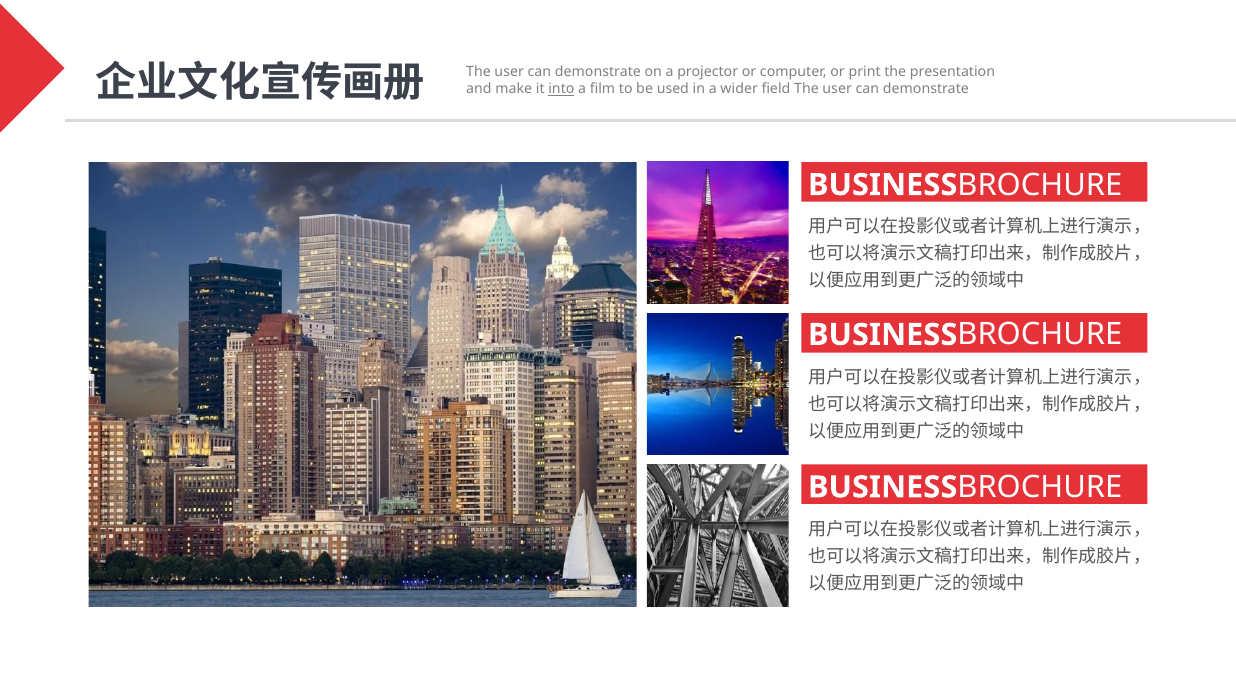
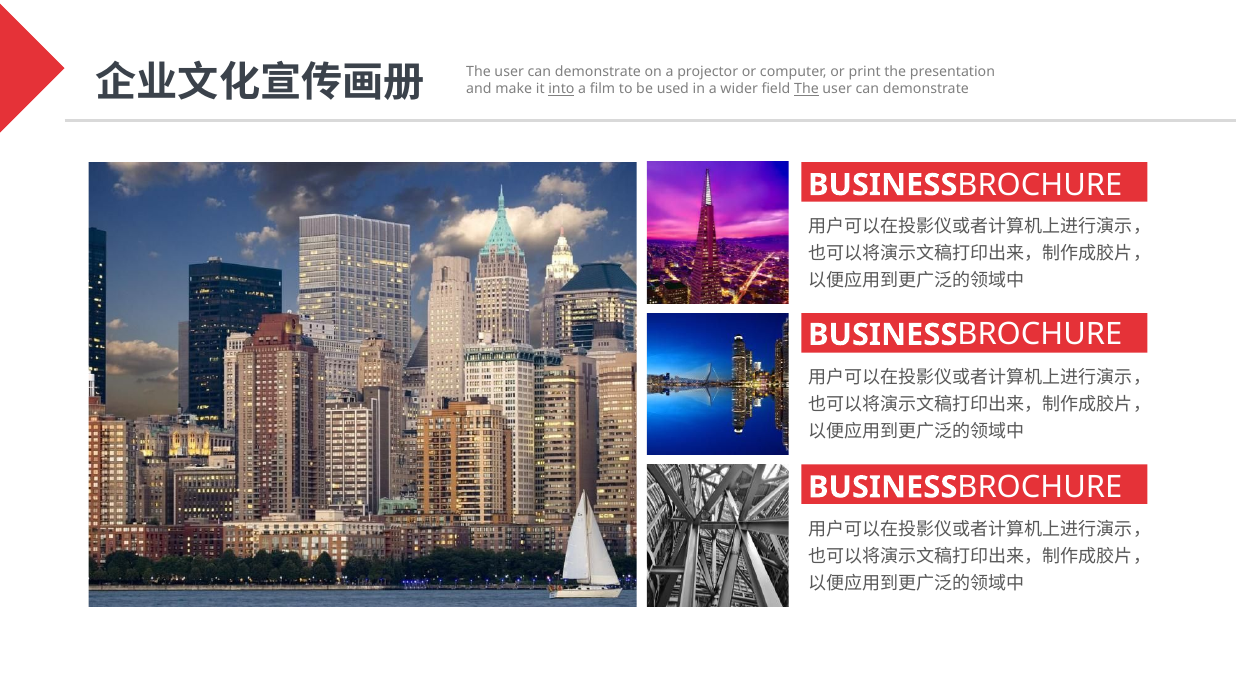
The underline: none -> present (807, 89)
